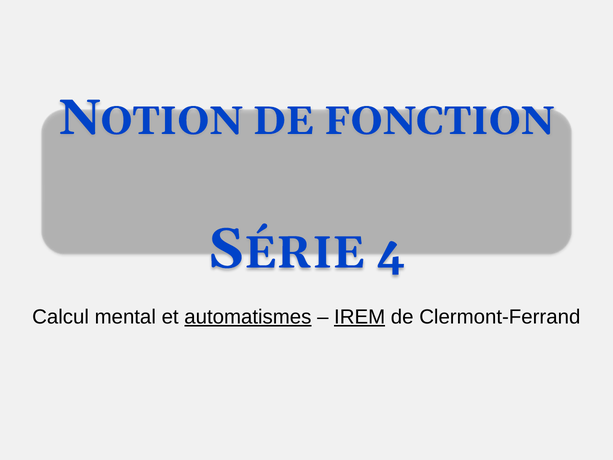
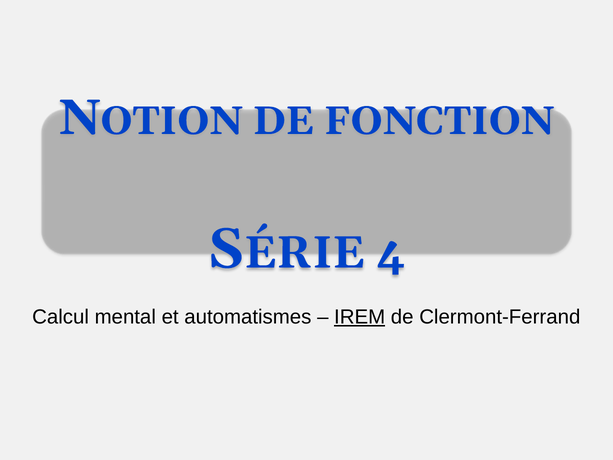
automatismes underline: present -> none (248, 317)
